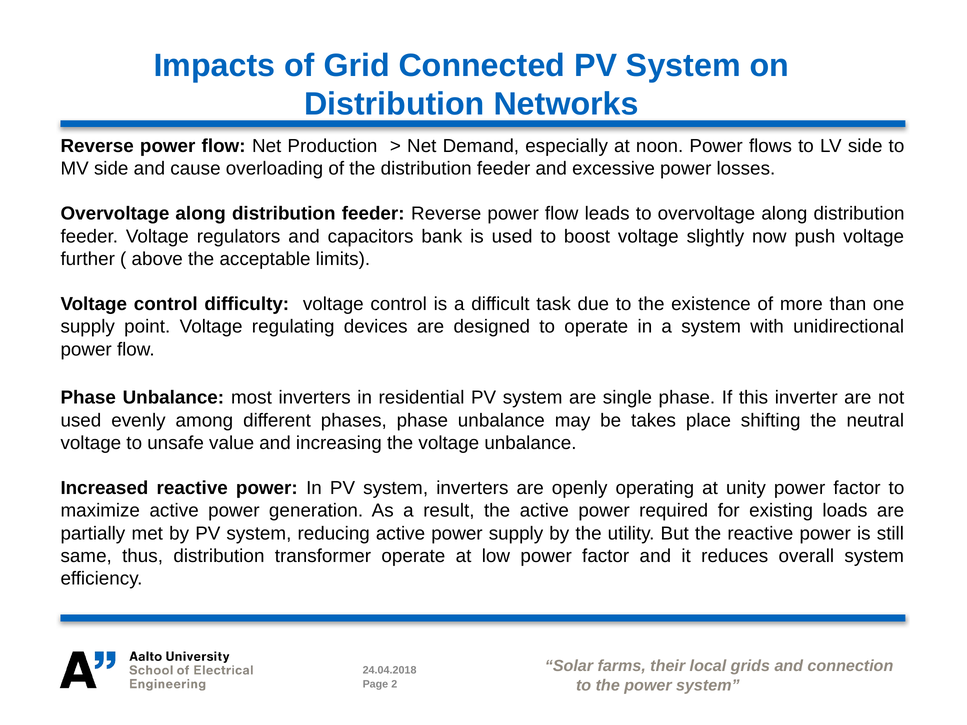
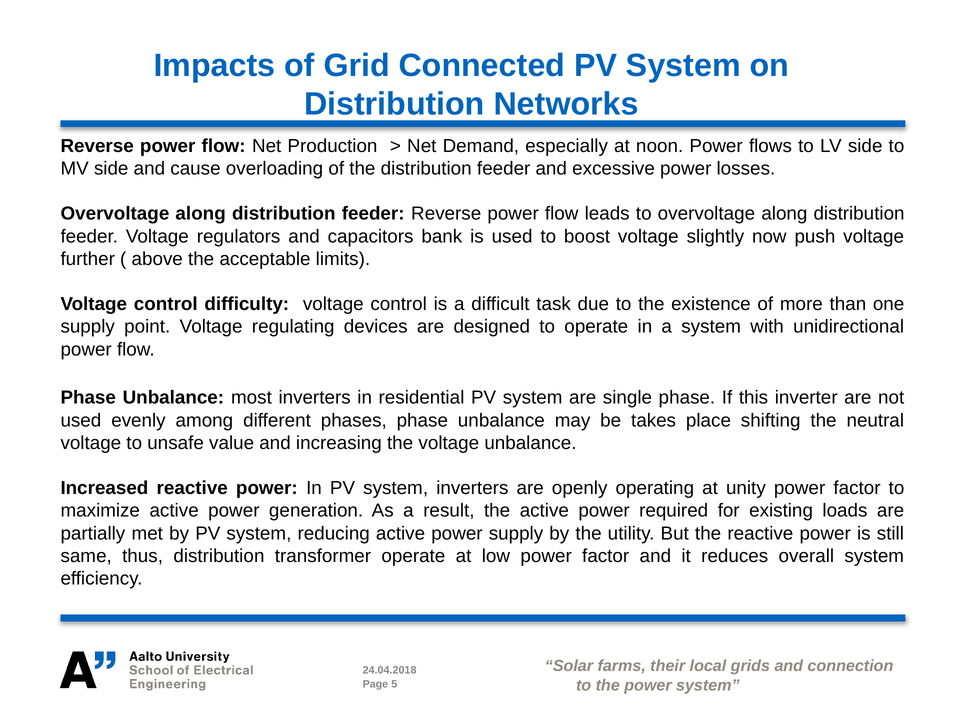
2: 2 -> 5 (394, 684)
